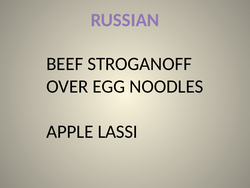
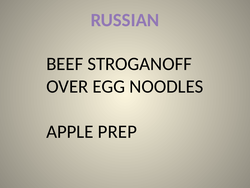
LASSI: LASSI -> PREP (117, 131)
